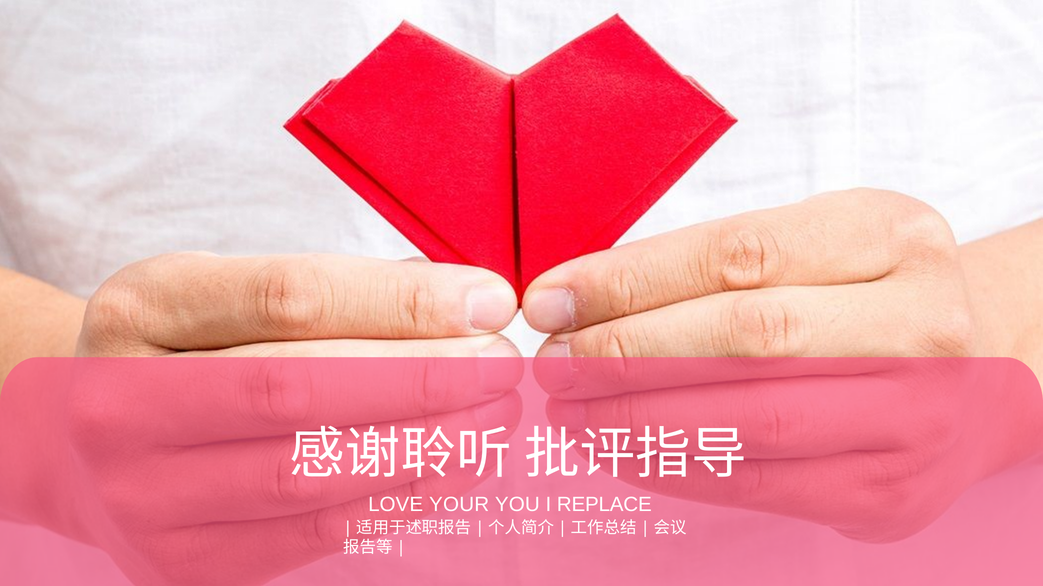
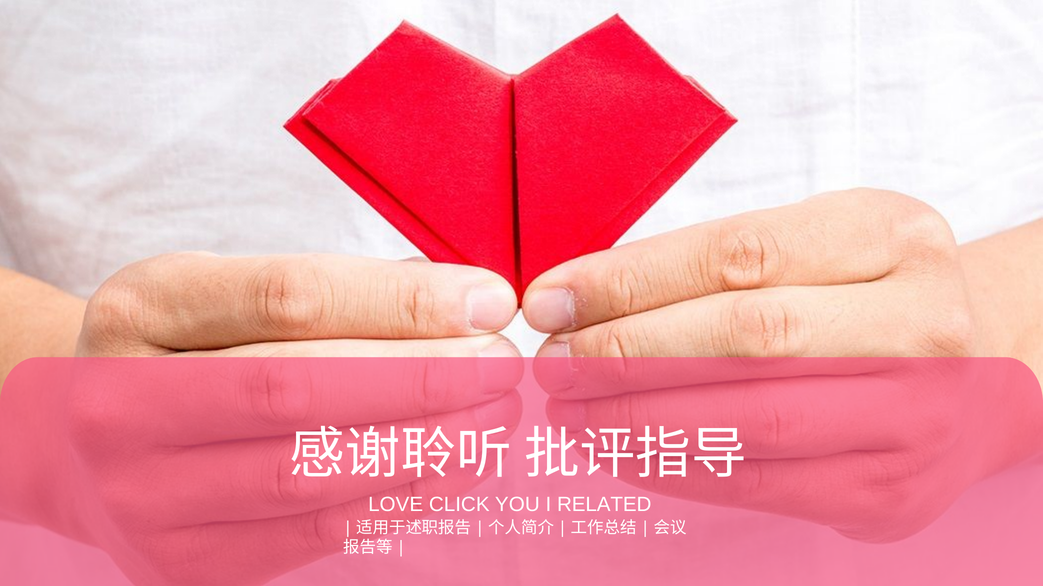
YOUR: YOUR -> CLICK (459, 505)
REPLACE: REPLACE -> RELATED (604, 505)
